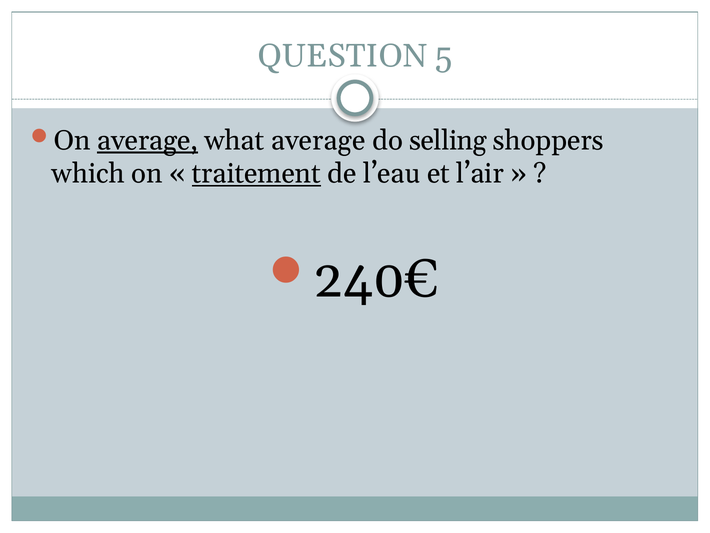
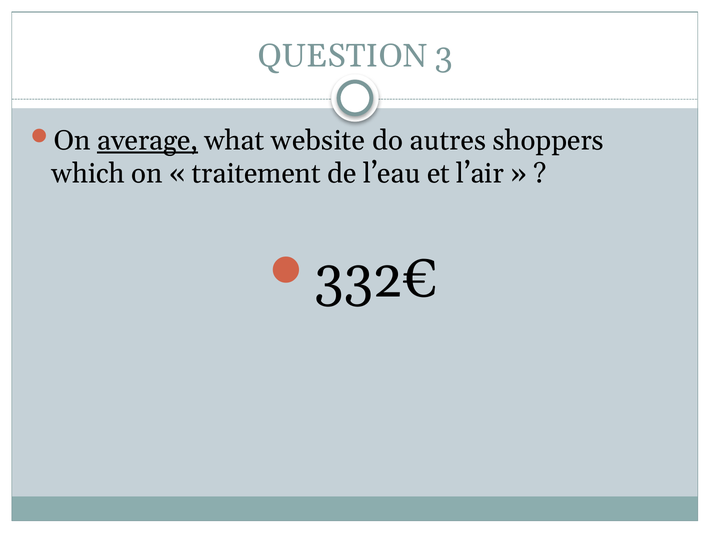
5: 5 -> 3 (444, 56)
what average: average -> website (318, 141)
selling: selling -> autres (448, 141)
traitement underline: present -> none (256, 174)
240€: 240€ -> 332€ (376, 279)
